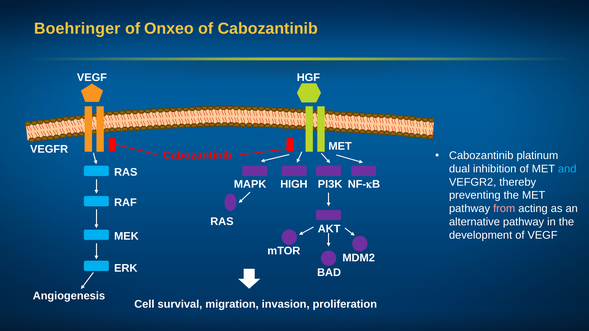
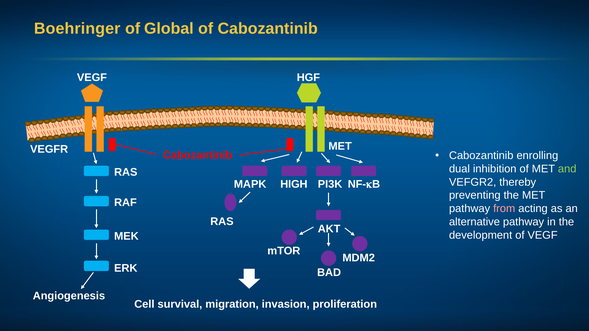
Onxeo: Onxeo -> Global (169, 29)
platinum: platinum -> enrolling (537, 156)
and colour: light blue -> light green (567, 169)
